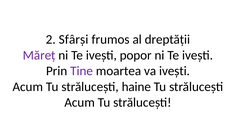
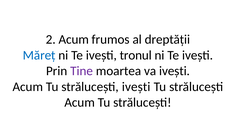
2 Sfârși: Sfârși -> Acum (74, 39)
Măreț colour: purple -> blue (39, 55)
popor: popor -> tronul (136, 55)
strălucești haine: haine -> ivești (136, 87)
